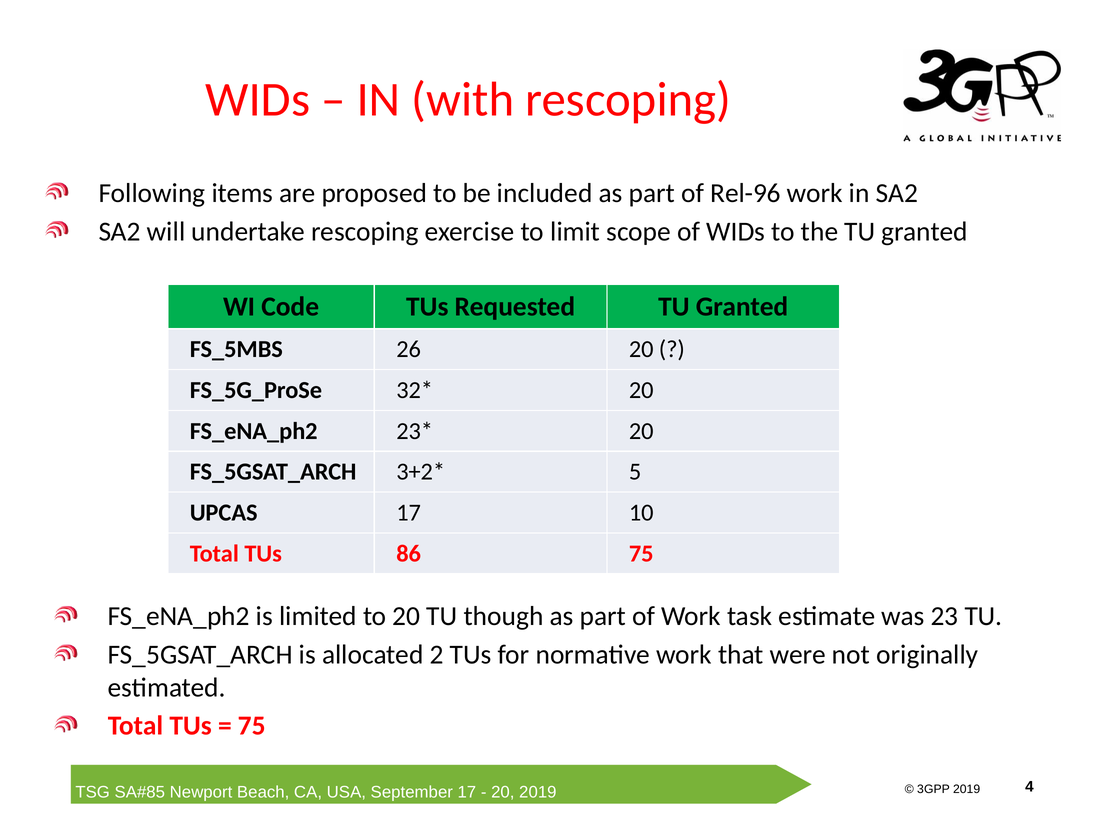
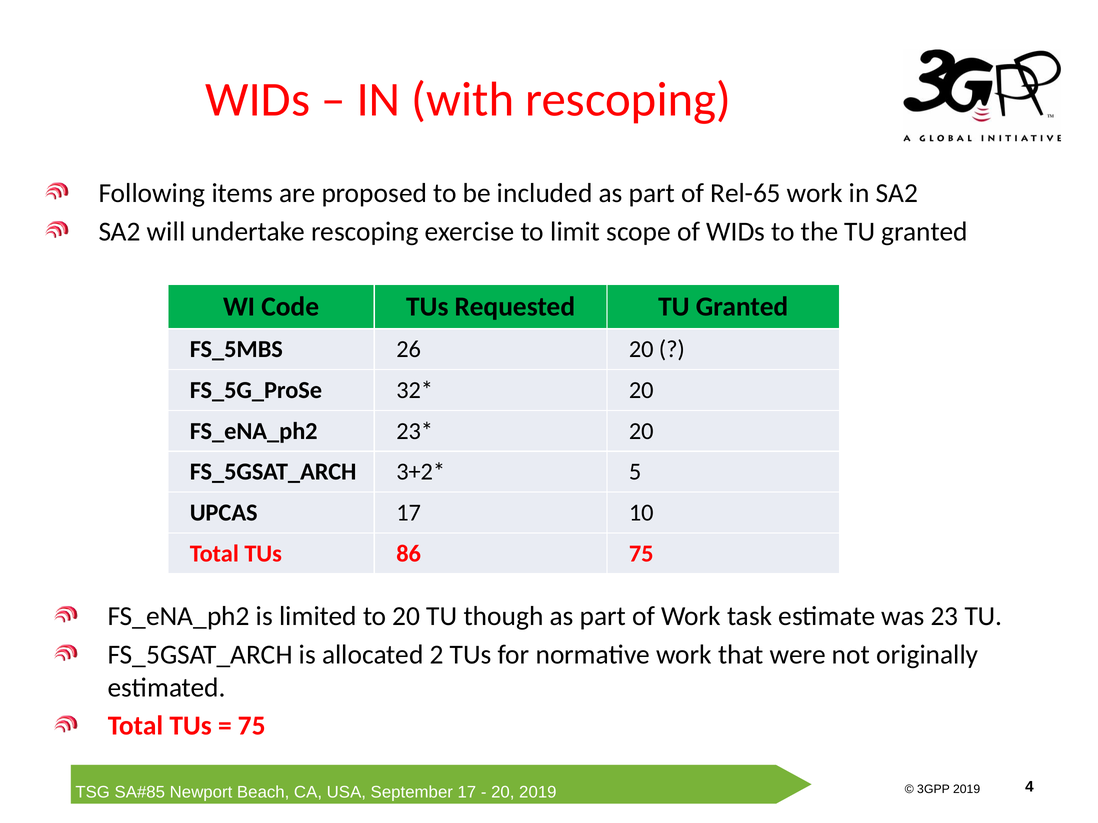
Rel-96: Rel-96 -> Rel-65 (746, 193)
